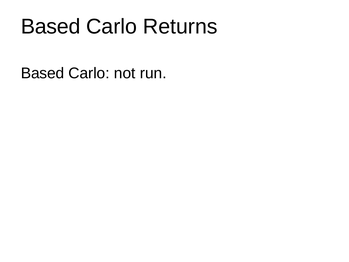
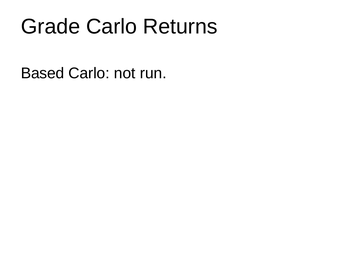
Based: Based -> Grade (50, 26)
